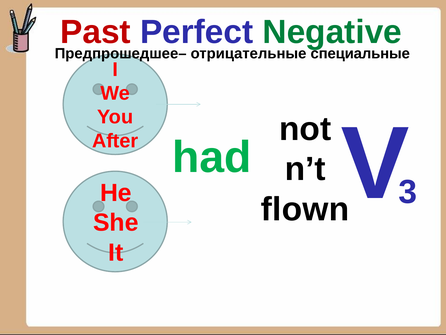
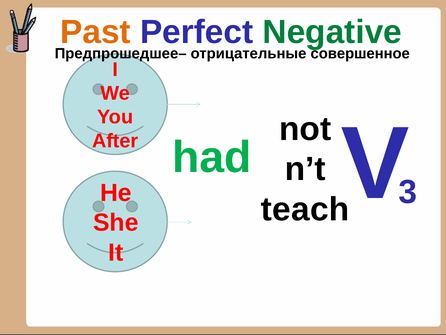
Past colour: red -> orange (95, 32)
специальные: специальные -> совершенное (360, 53)
flown: flown -> teach (305, 209)
